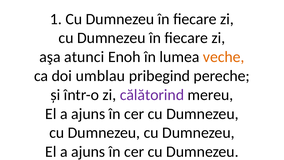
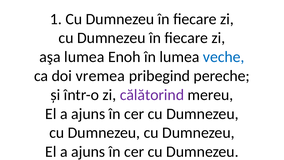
aşa atunci: atunci -> lumea (84, 57)
veche colour: orange -> blue (224, 57)
umblau: umblau -> vremea (100, 76)
